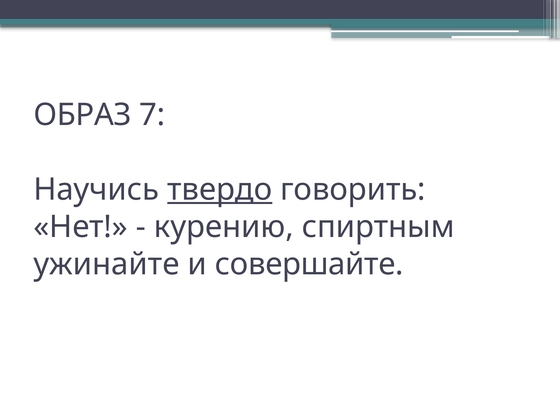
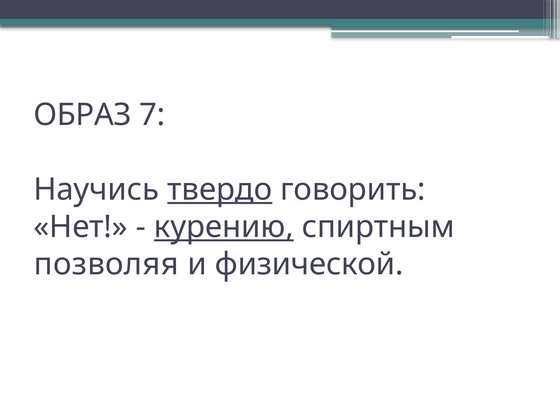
курению underline: none -> present (224, 227)
ужинайте: ужинайте -> позволяя (106, 264)
совершайте: совершайте -> физической (309, 264)
